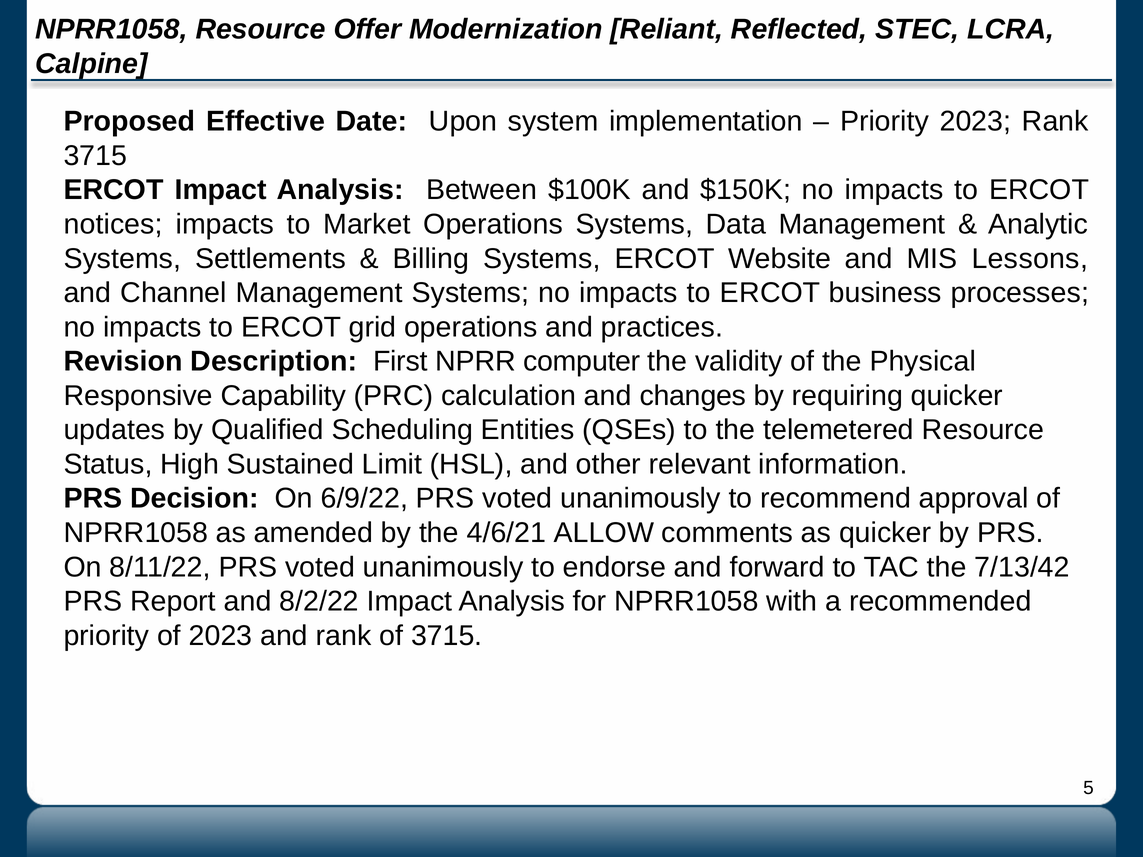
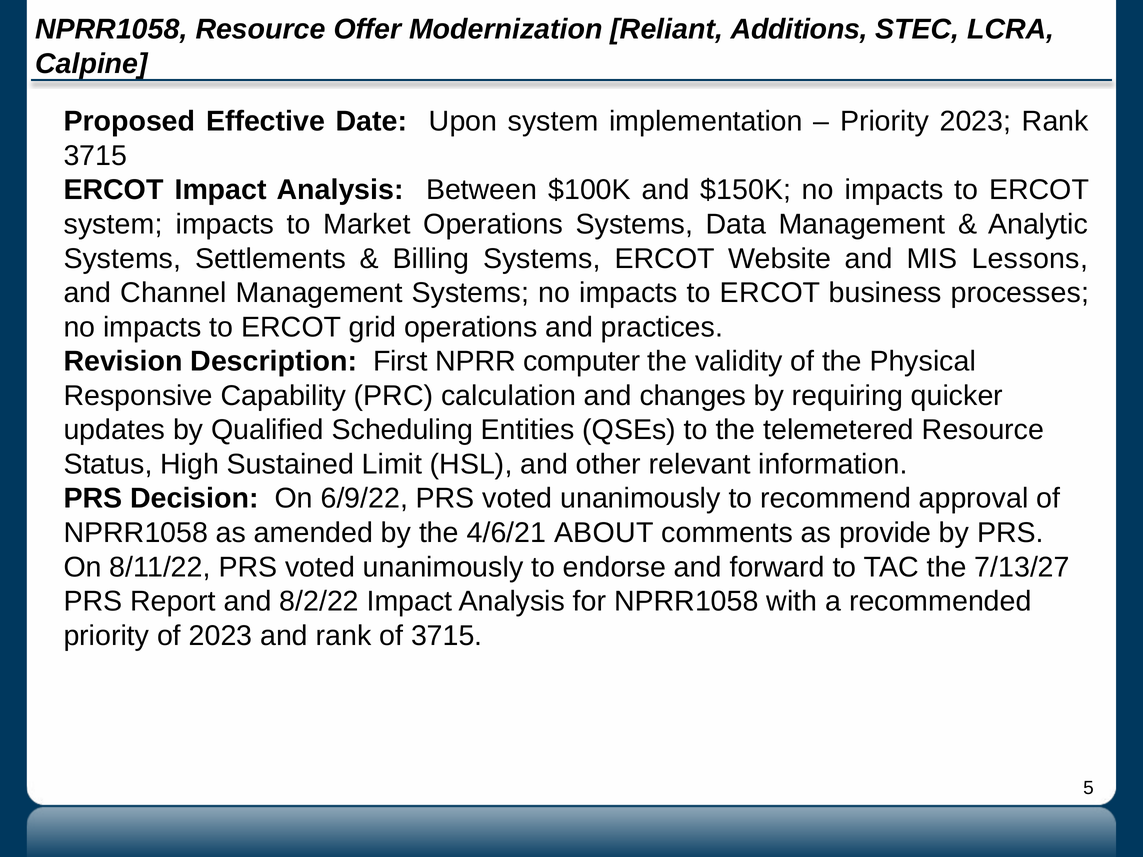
Reflected: Reflected -> Additions (799, 29)
notices: notices -> system (113, 224)
ALLOW: ALLOW -> ABOUT (604, 533)
as quicker: quicker -> provide (885, 533)
7/13/42: 7/13/42 -> 7/13/27 (1022, 567)
